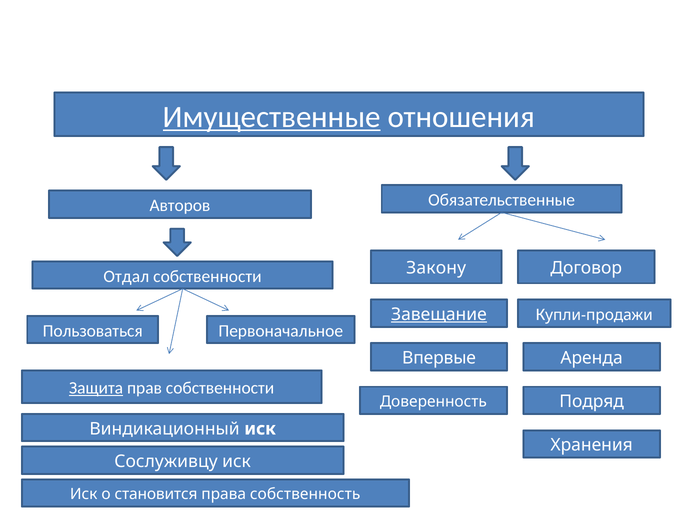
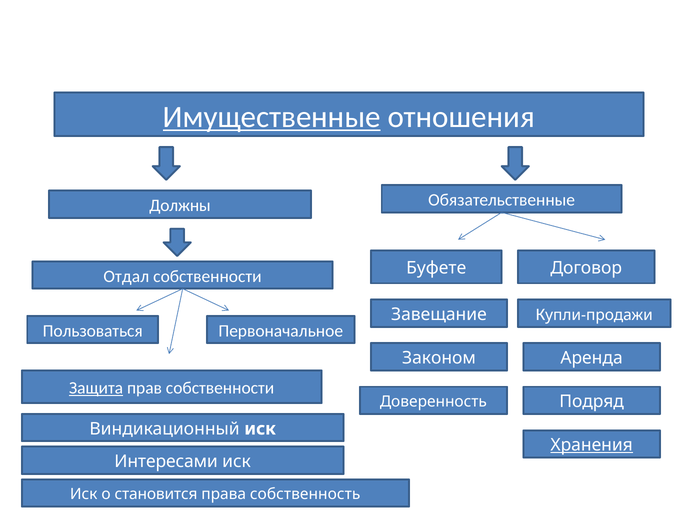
Авторов: Авторов -> Должны (180, 206)
Закону: Закону -> Буфете (436, 268)
Завещание underline: present -> none (439, 315)
Впервые: Впервые -> Законом (439, 358)
Хранения underline: none -> present (592, 446)
Сослуживцу: Сослуживцу -> Интересами (166, 462)
